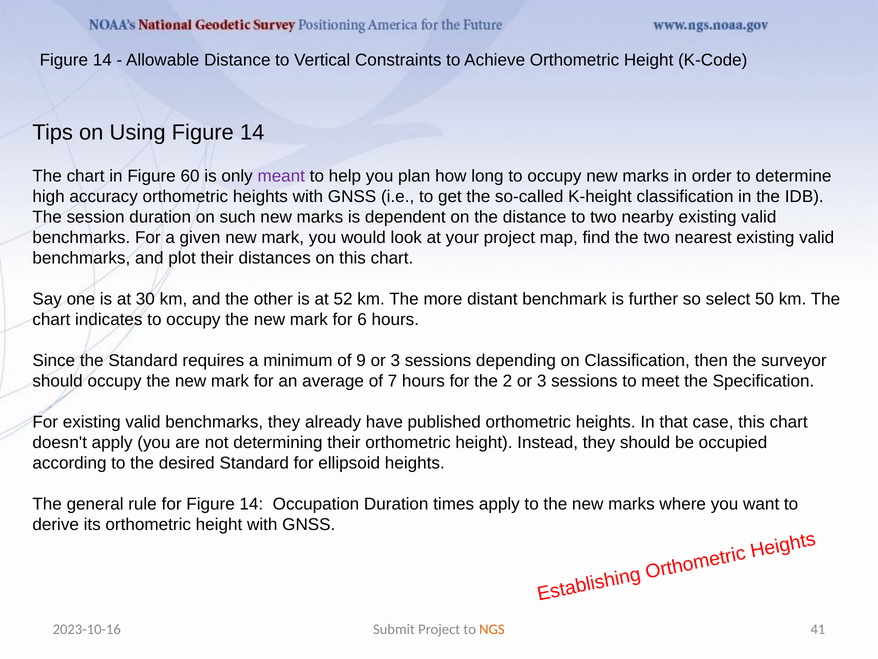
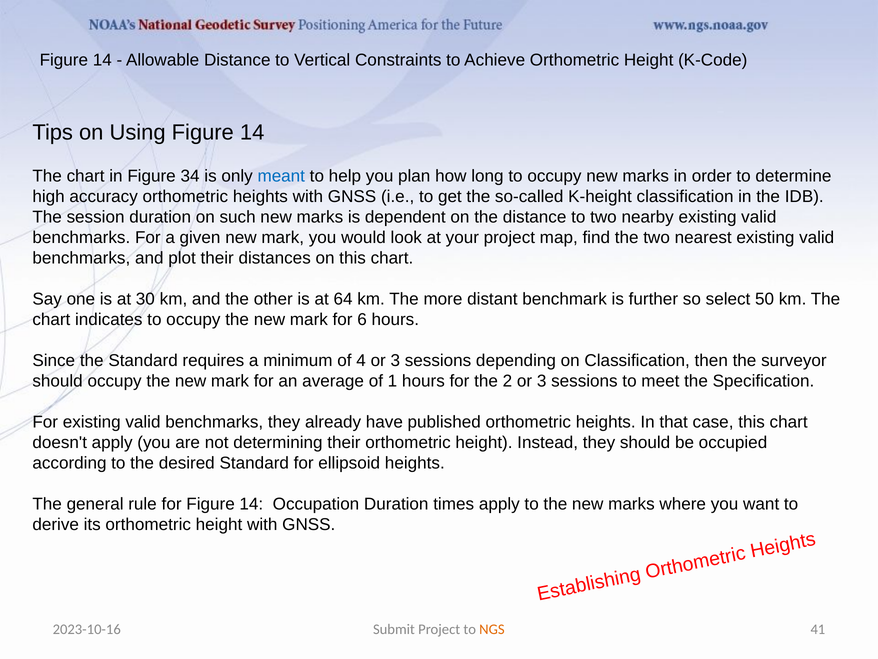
60: 60 -> 34 (190, 176)
meant colour: purple -> blue (281, 176)
52: 52 -> 64 (343, 299)
9: 9 -> 4 (361, 360)
7: 7 -> 1 (392, 381)
